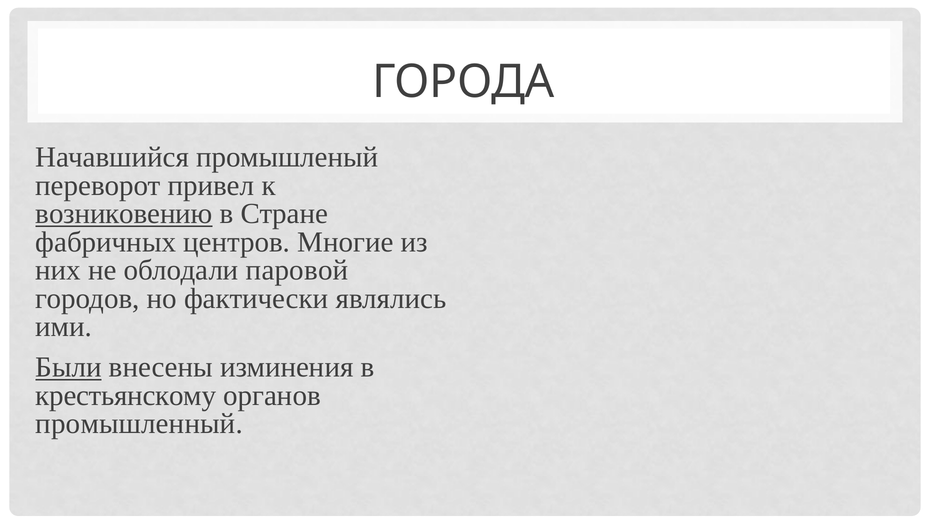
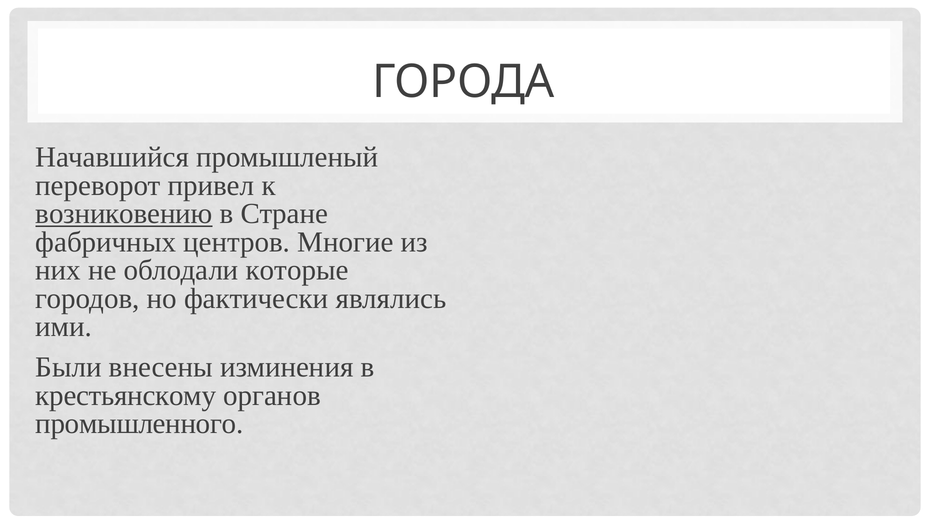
паровой: паровой -> которые (297, 270)
Были underline: present -> none (69, 367)
промышленный: промышленный -> промышленного (139, 424)
